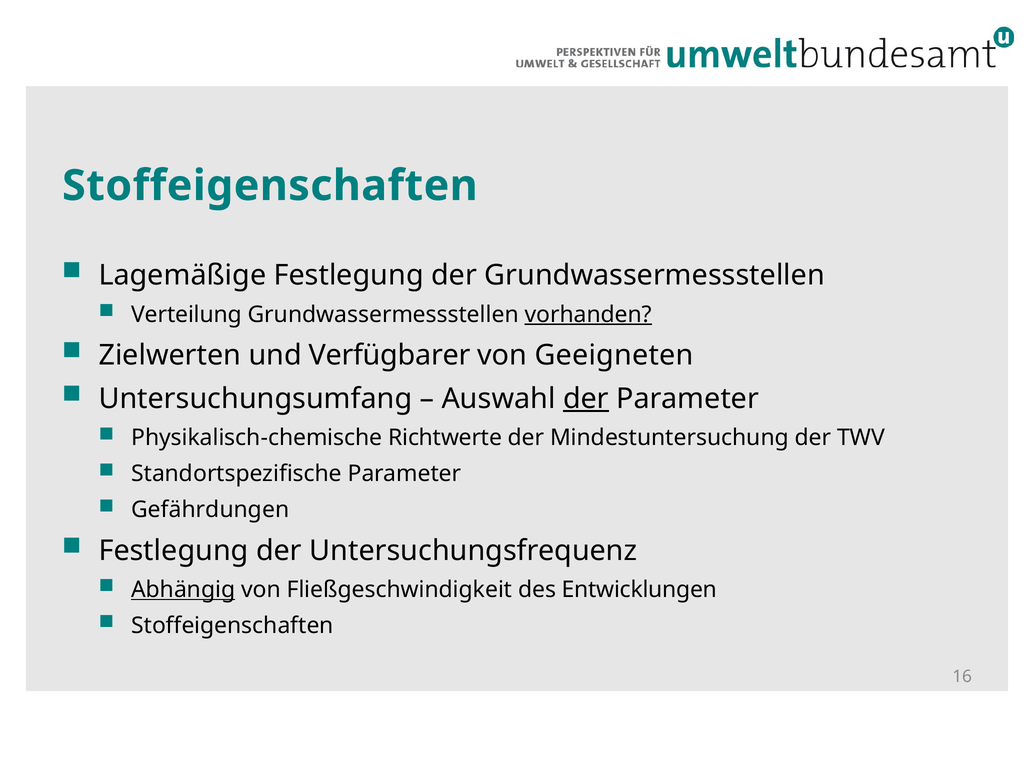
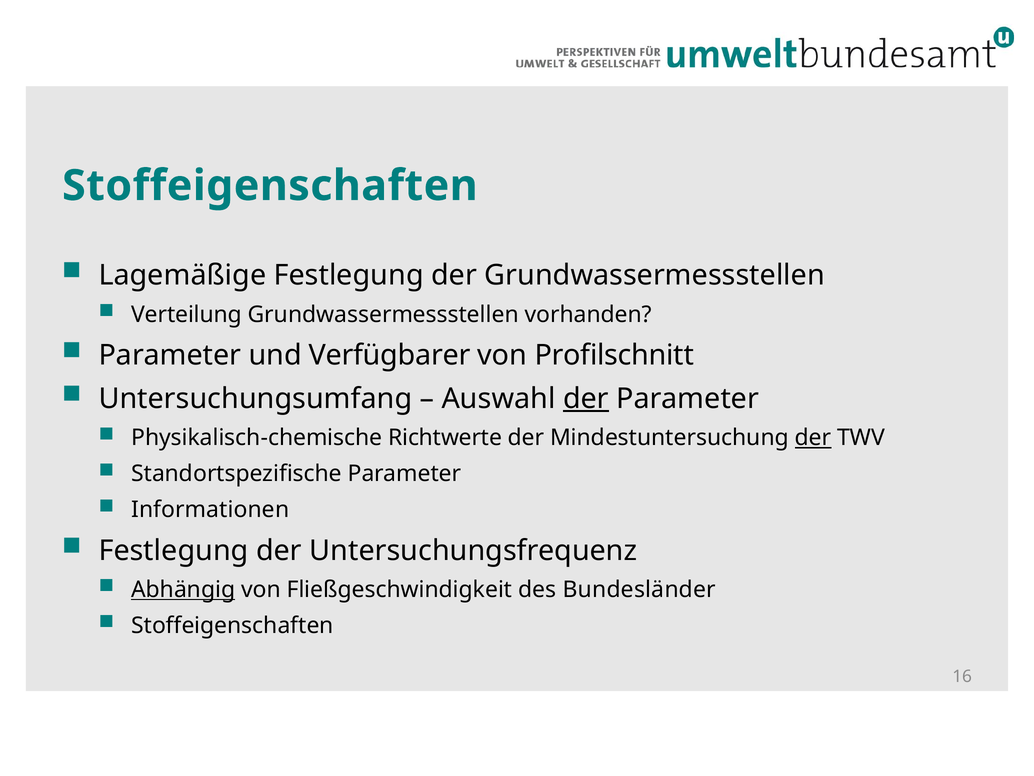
vorhanden underline: present -> none (588, 314)
Zielwerten: Zielwerten -> Parameter (170, 355)
Geeigneten: Geeigneten -> Profilschnitt (614, 355)
der underline: none -> present (813, 438)
Gefährdungen: Gefährdungen -> Informationen (210, 510)
Entwicklungen: Entwicklungen -> Bundesländer (639, 589)
